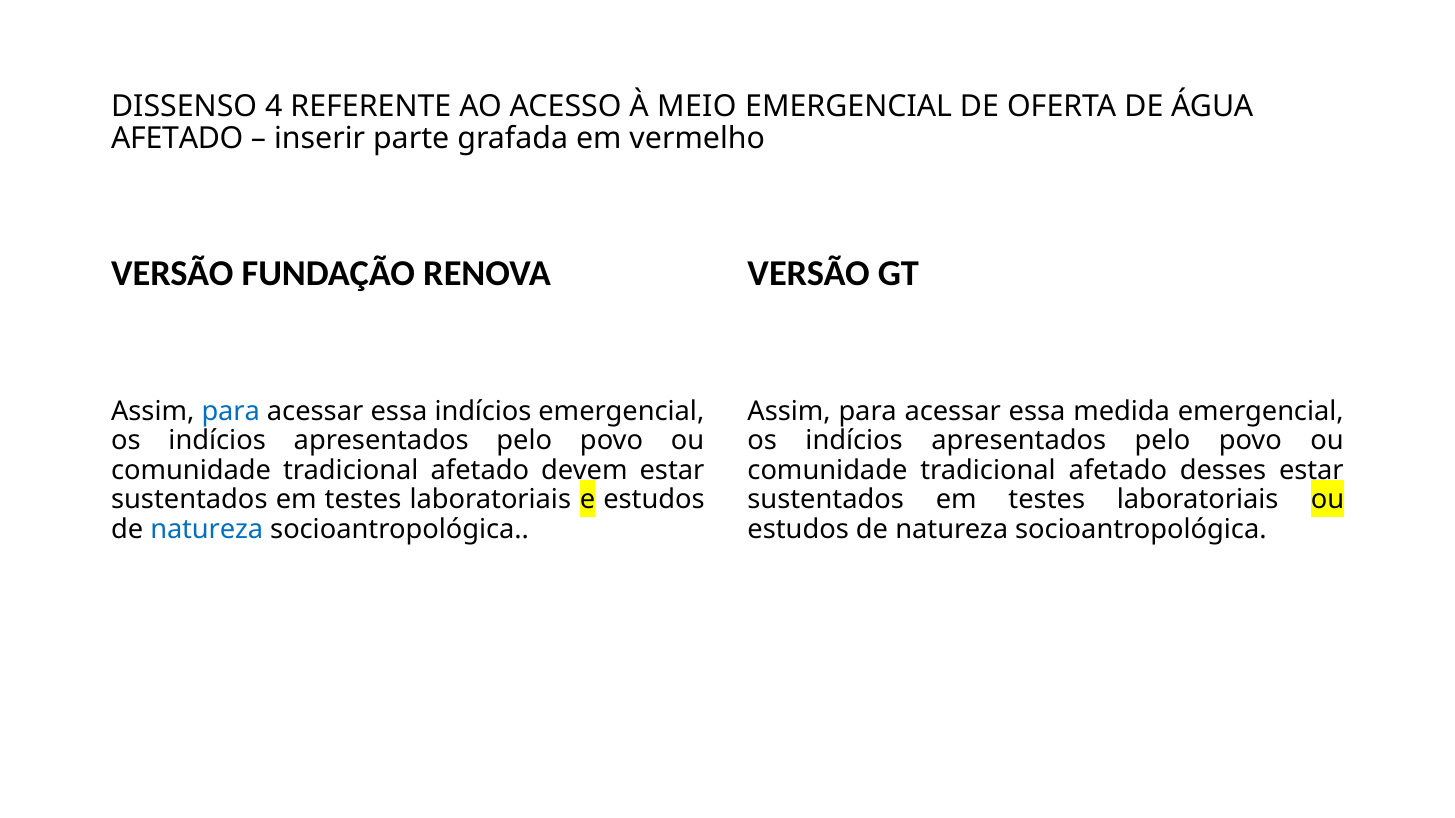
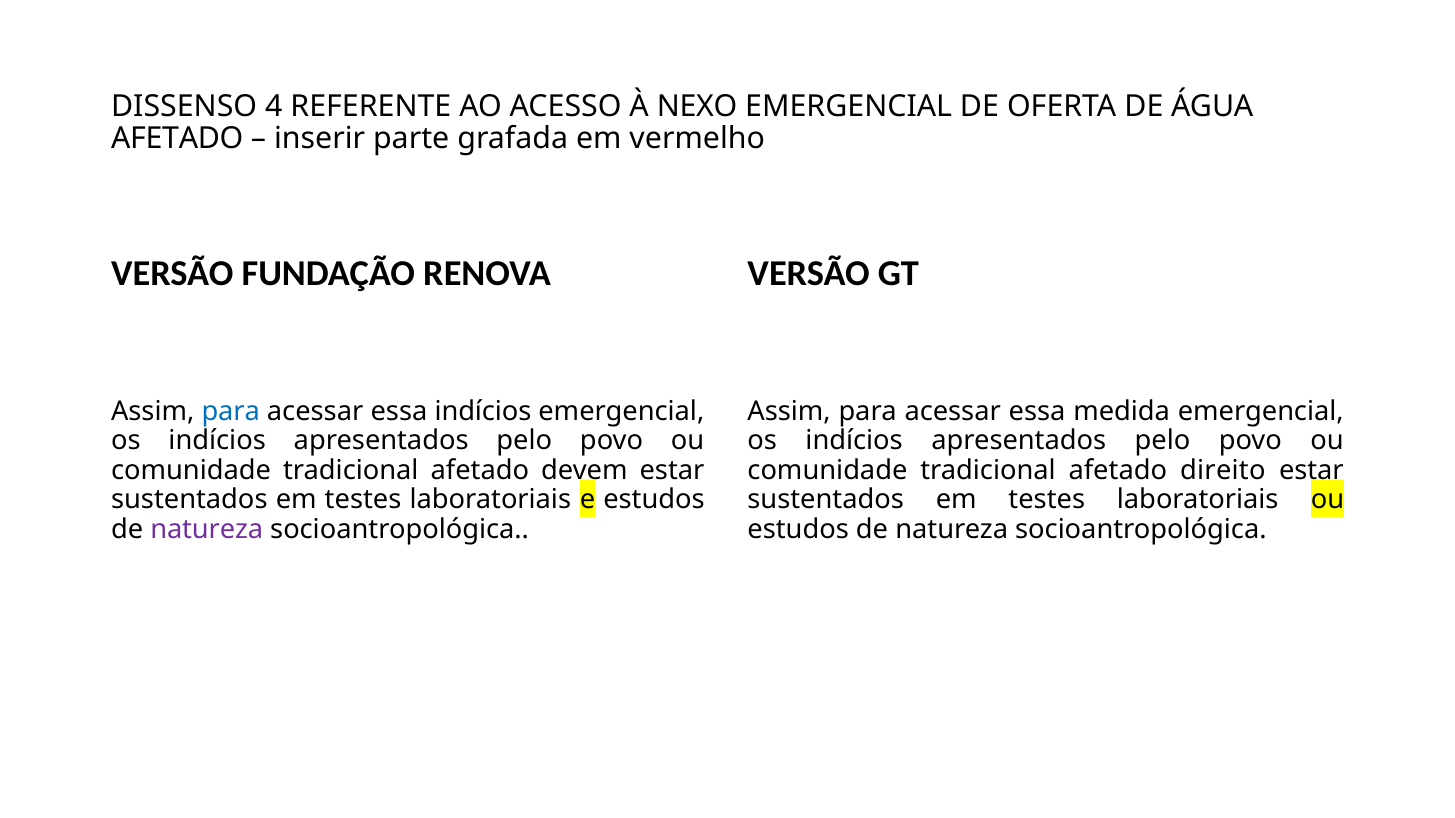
MEIO: MEIO -> NEXO (697, 106)
desses: desses -> direito (1223, 470)
natureza colour: blue -> purple (207, 529)
